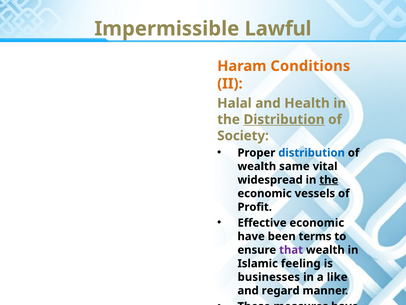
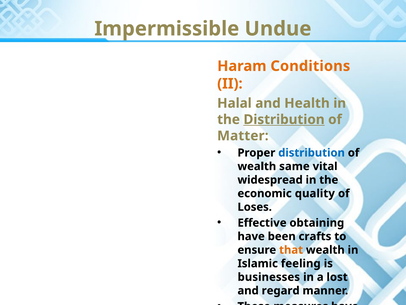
Lawful: Lawful -> Undue (278, 29)
Society: Society -> Matter (243, 136)
the underline: present -> none (329, 180)
vessels: vessels -> quality (315, 193)
Profit: Profit -> Loses (255, 207)
Effective economic: economic -> obtaining (317, 223)
terms: terms -> crafts (315, 236)
that colour: purple -> orange (291, 250)
like: like -> lost (337, 277)
